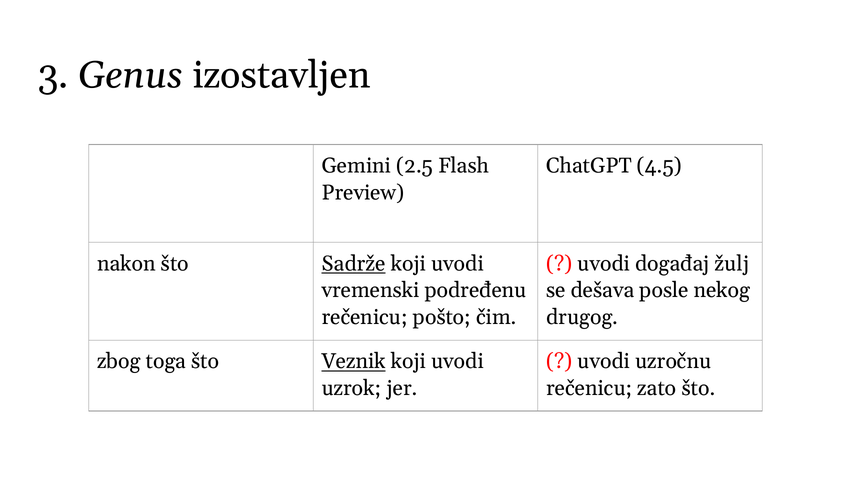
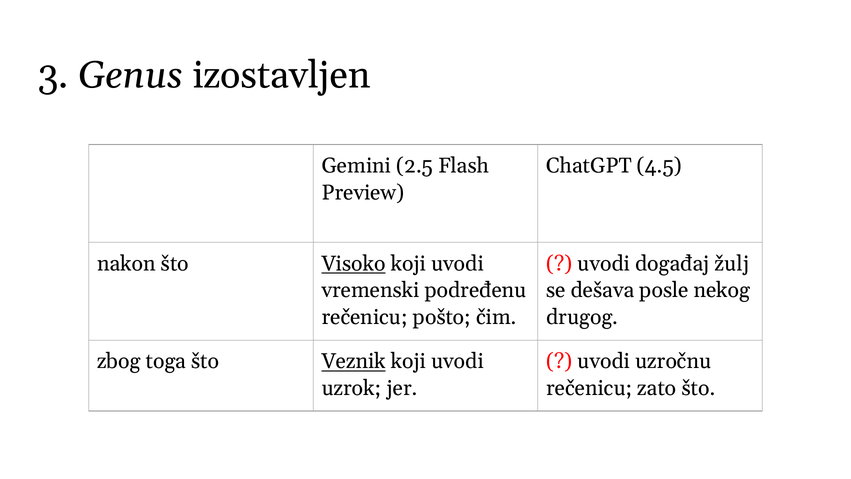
Sadrže: Sadrže -> Visoko (354, 263)
